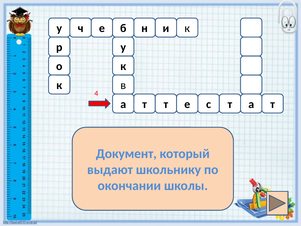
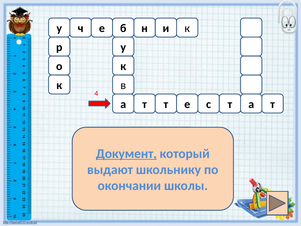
Документ underline: none -> present (126, 153)
